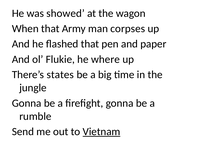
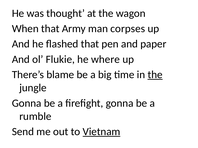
showed: showed -> thought (66, 13)
states: states -> blame (60, 75)
the underline: none -> present (155, 75)
